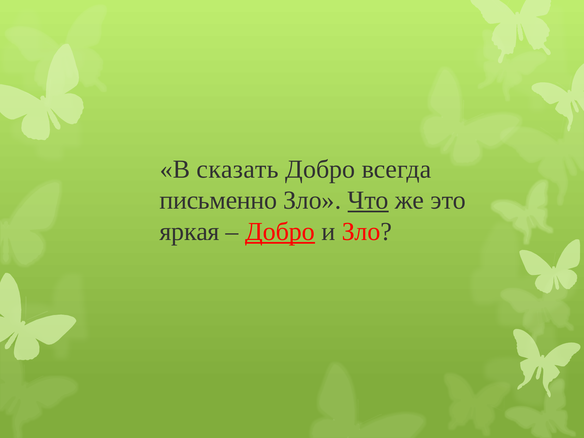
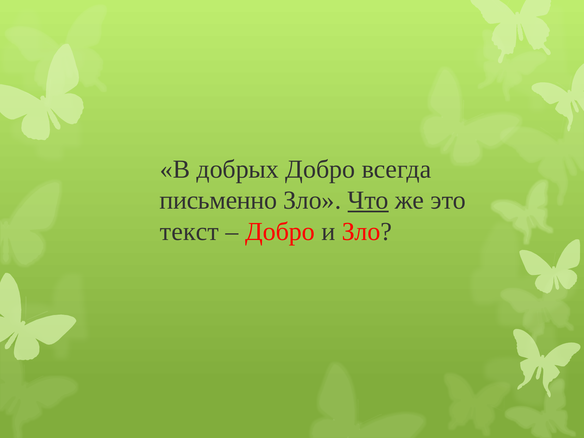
сказать: сказать -> добрых (238, 169)
яркая: яркая -> текст (189, 232)
Добро underline: present -> none (280, 232)
